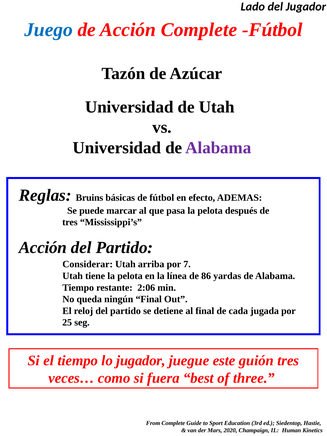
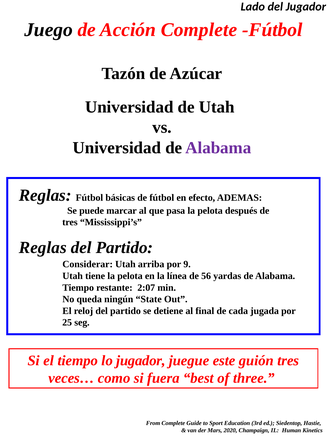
Juego colour: blue -> black (49, 30)
Reglas Bruins: Bruins -> Fútbol (89, 198)
Acción: Acción -> Reglas (43, 247)
7: 7 -> 9 (187, 264)
86: 86 -> 56 (206, 276)
2:06: 2:06 -> 2:07 (146, 288)
ningún Final: Final -> State (149, 299)
